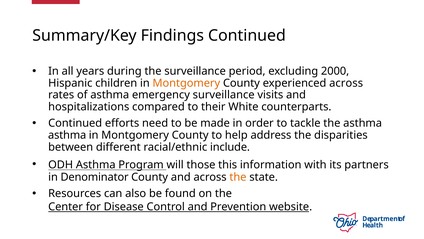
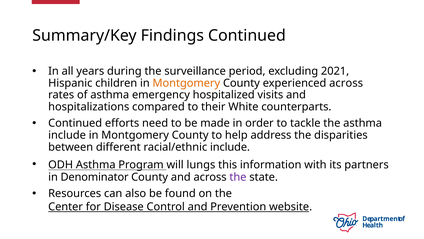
2000: 2000 -> 2021 (335, 71)
emergency surveillance: surveillance -> hospitalized (224, 95)
asthma: asthma -> include (67, 135)
those: those -> lungs (201, 165)
the colour: orange -> purple (238, 177)
